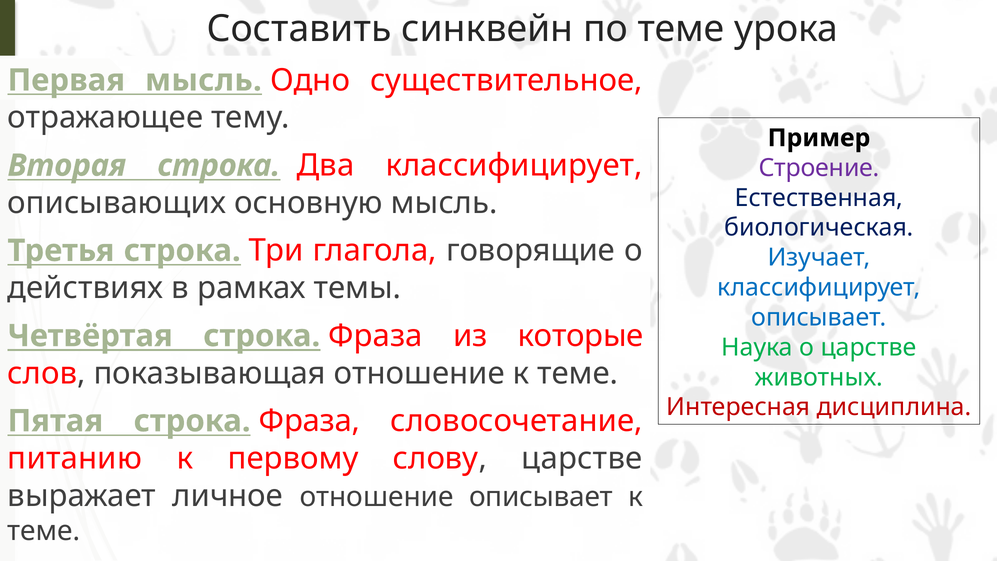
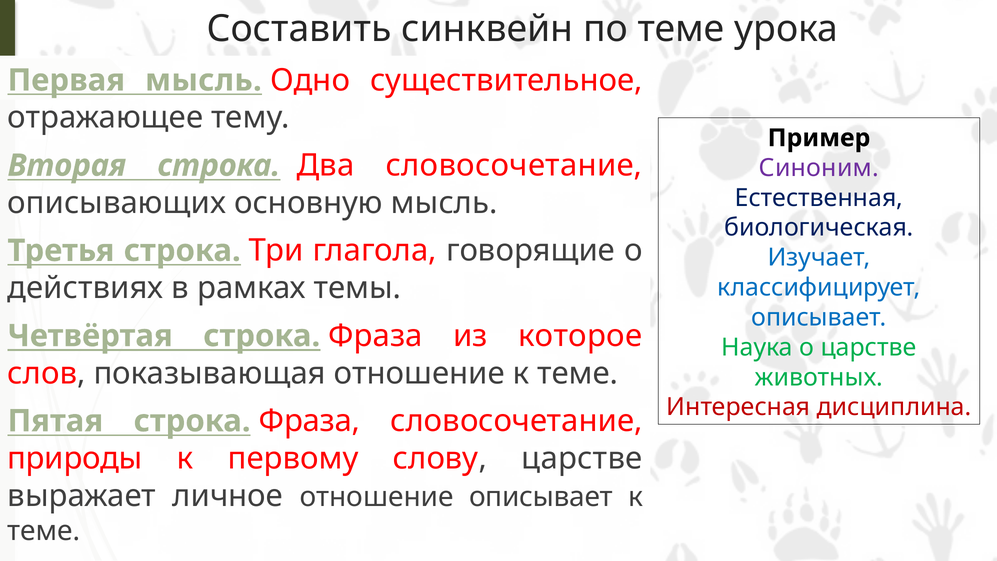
Два классифицирует: классифицирует -> словосочетание (514, 165)
Строение: Строение -> Синоним (819, 168)
которые: которые -> которое (580, 336)
питанию: питанию -> природы (75, 458)
